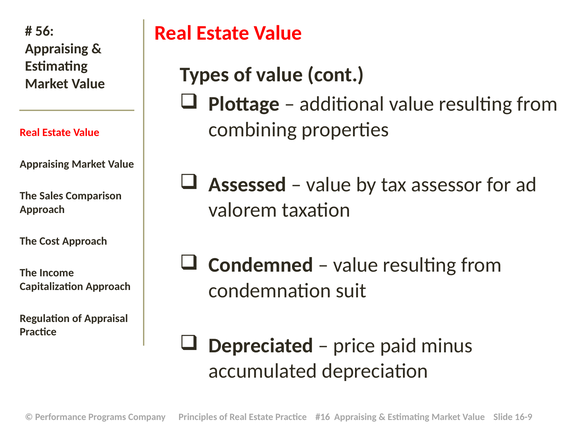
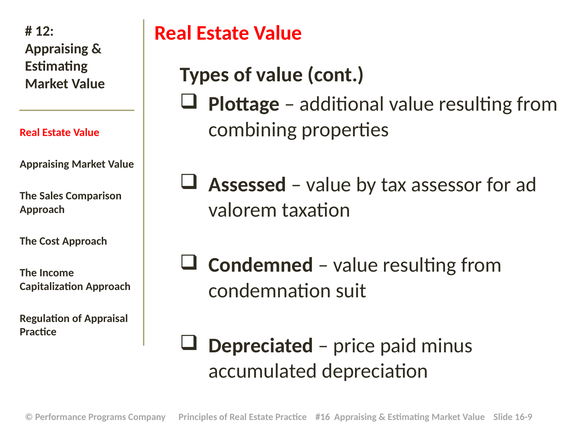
56: 56 -> 12 (45, 31)
